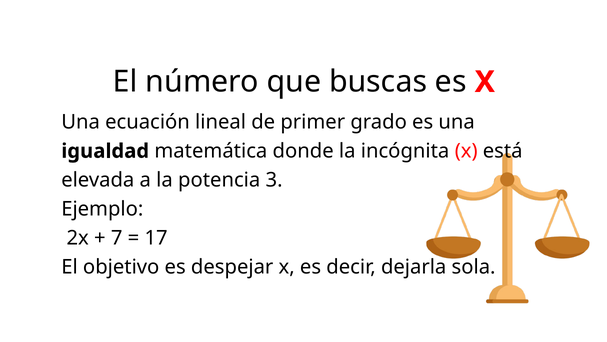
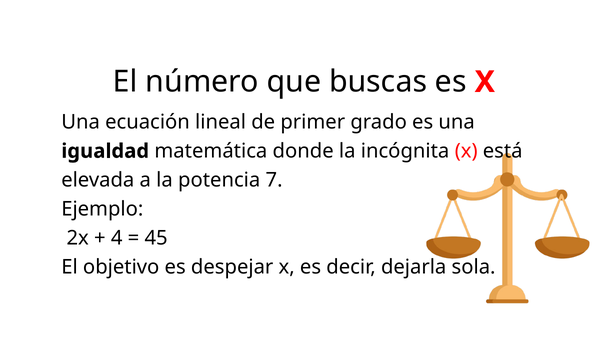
3: 3 -> 7 (274, 180)
7: 7 -> 4 (117, 238)
17: 17 -> 45 (156, 238)
